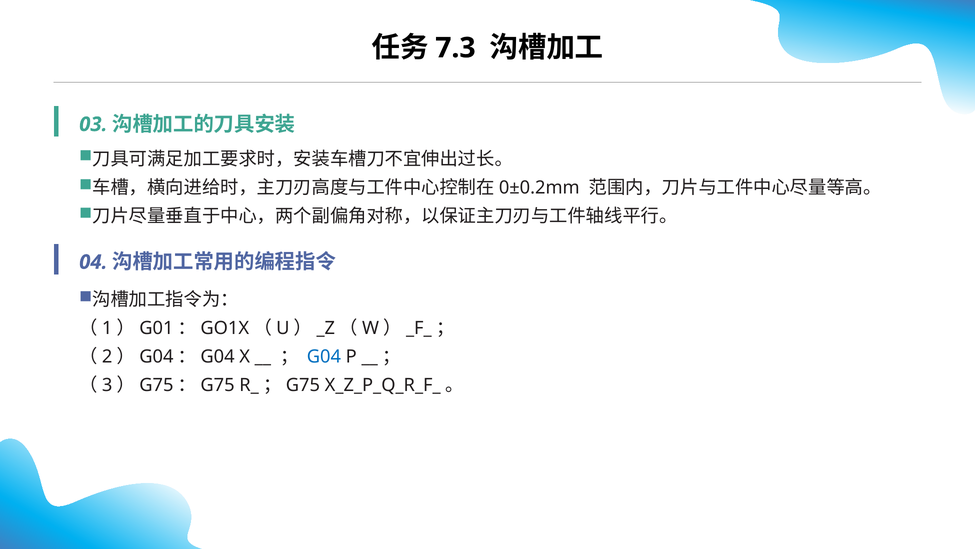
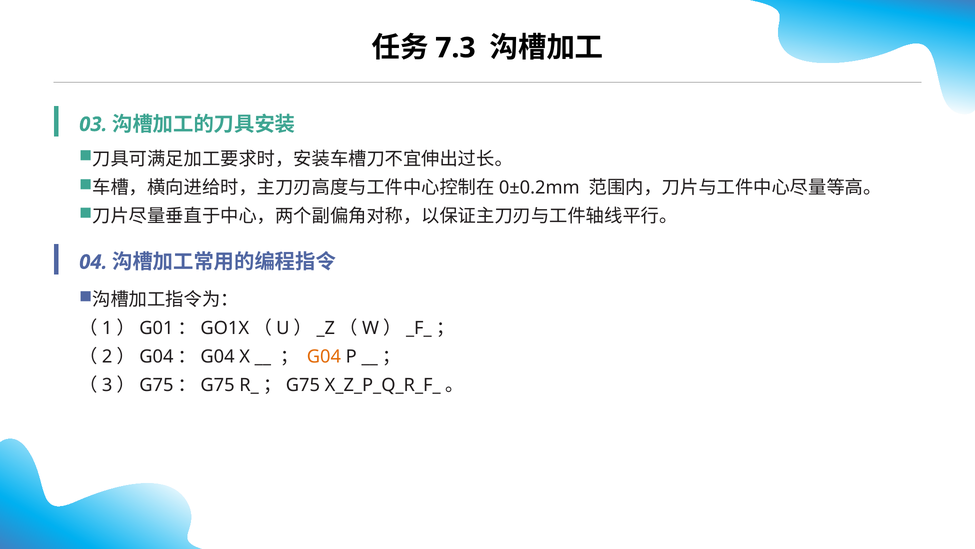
G04 colour: blue -> orange (324, 357)
